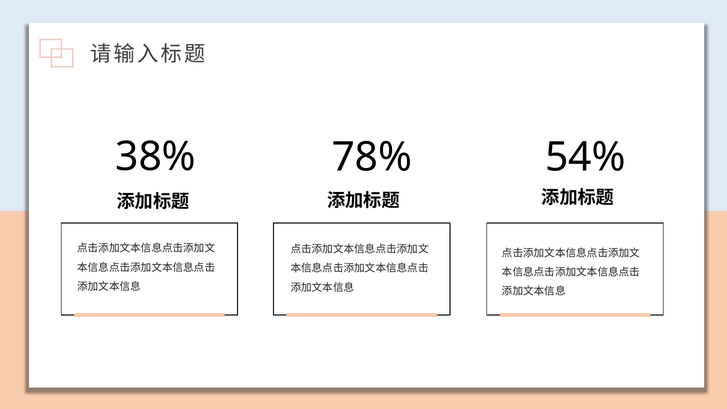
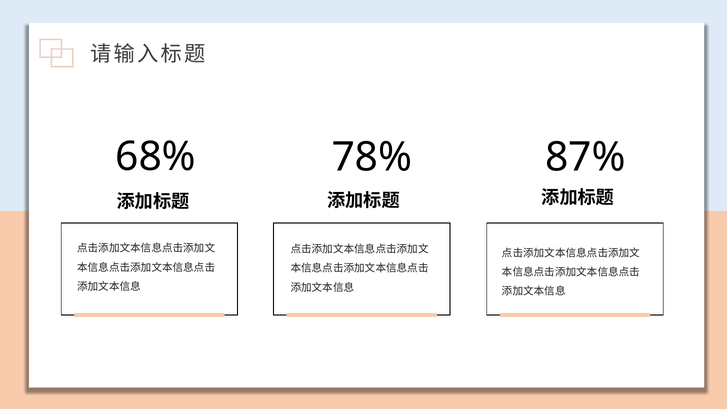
38%: 38% -> 68% (156, 157)
54%: 54% -> 87% (585, 157)
